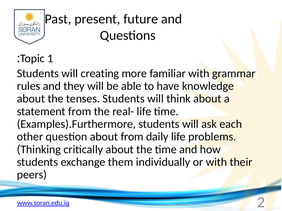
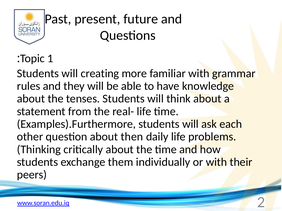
about from: from -> then (132, 137)
